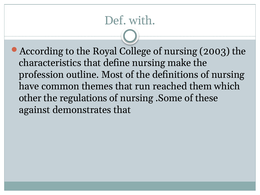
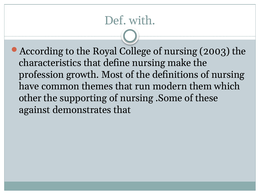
outline: outline -> growth (83, 75)
reached: reached -> modern (170, 86)
regulations: regulations -> supporting (83, 98)
